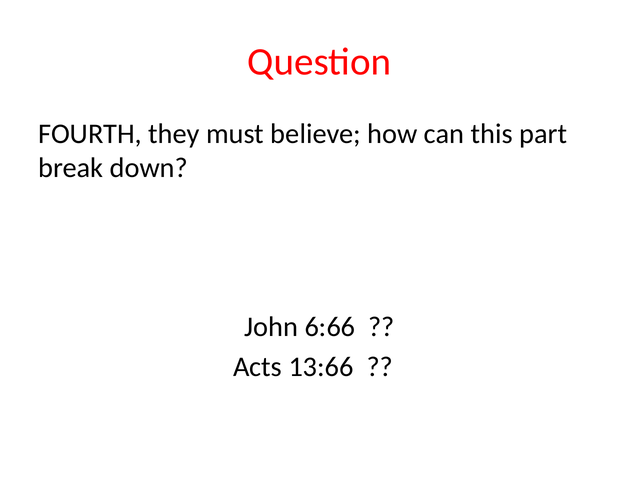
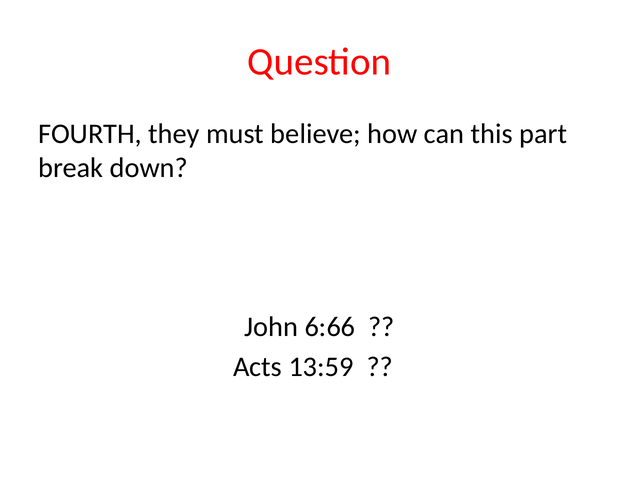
13:66: 13:66 -> 13:59 (321, 367)
